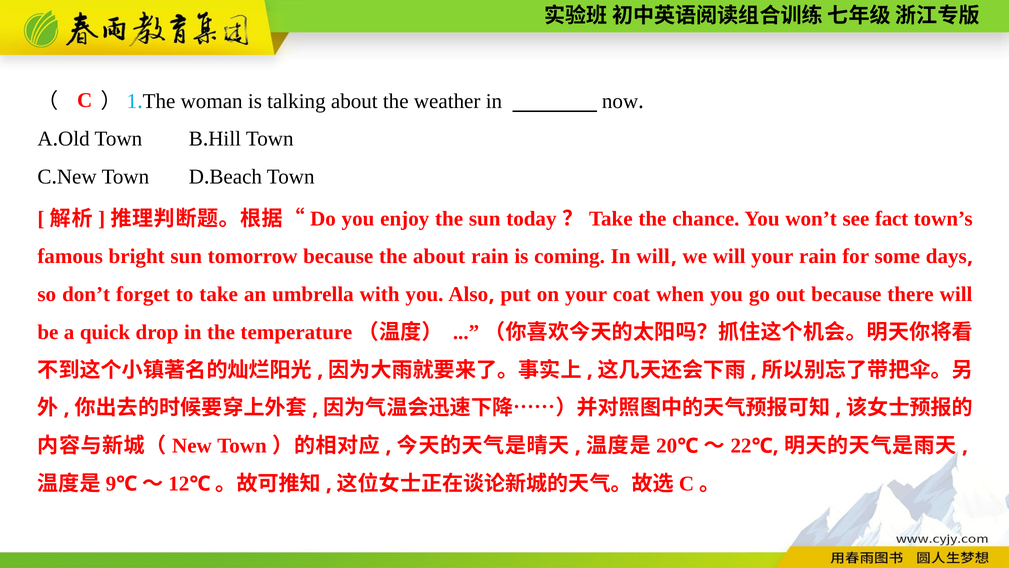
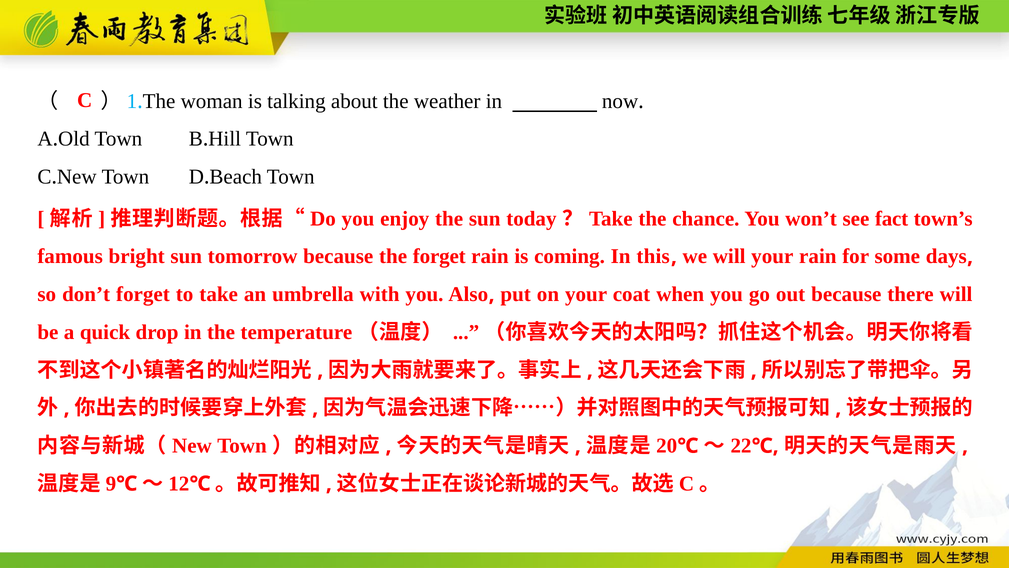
the about: about -> forget (439, 256)
In will: will -> this (653, 256)
